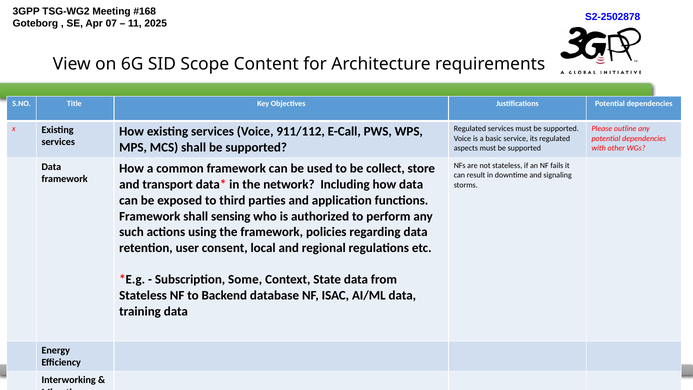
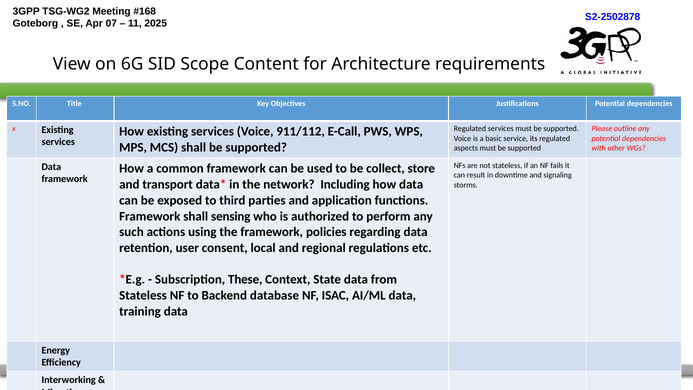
Some: Some -> These (245, 280)
